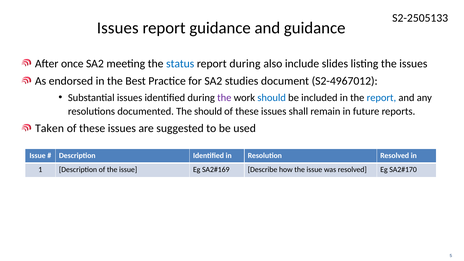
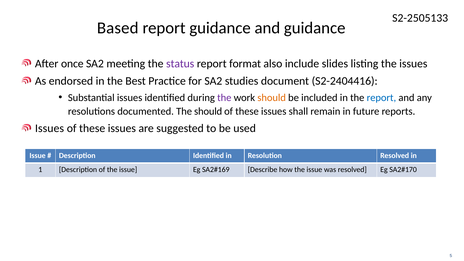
Issues: Issues -> Based (118, 28)
status colour: blue -> purple (180, 64)
report during: during -> format (245, 64)
S2-4967012: S2-4967012 -> S2-2404416 (345, 81)
should colour: blue -> orange (272, 98)
Taken: Taken -> Issues (50, 128)
